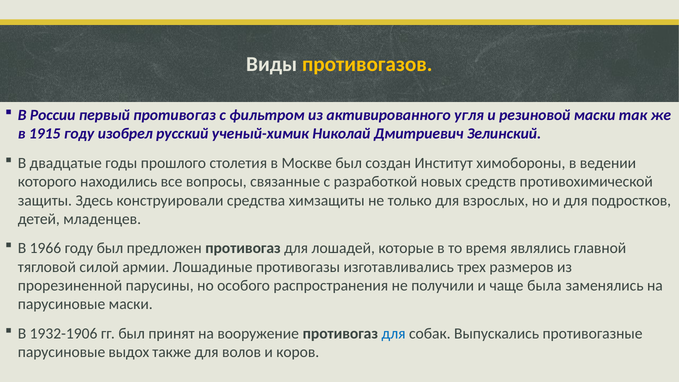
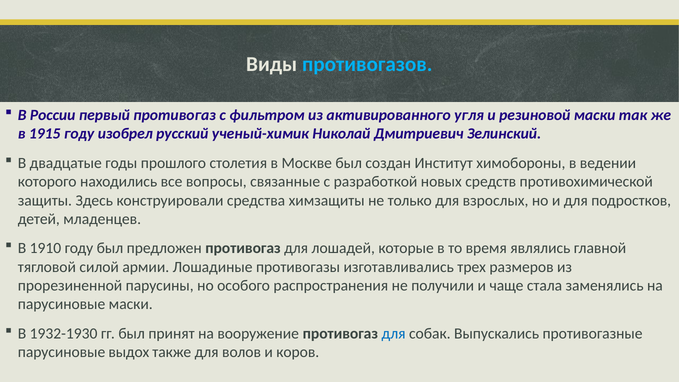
противогазов colour: yellow -> light blue (367, 64)
1966: 1966 -> 1910 (45, 248)
была: была -> стала (545, 286)
1932-1906: 1932-1906 -> 1932-1930 (64, 334)
